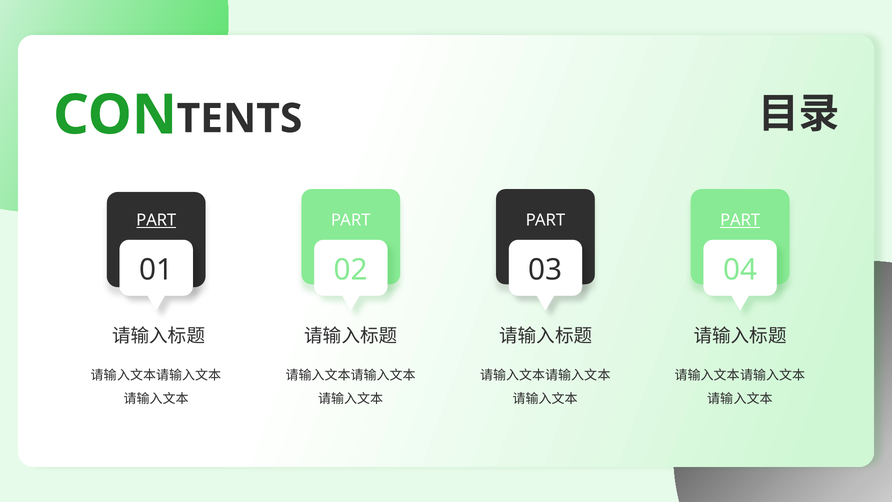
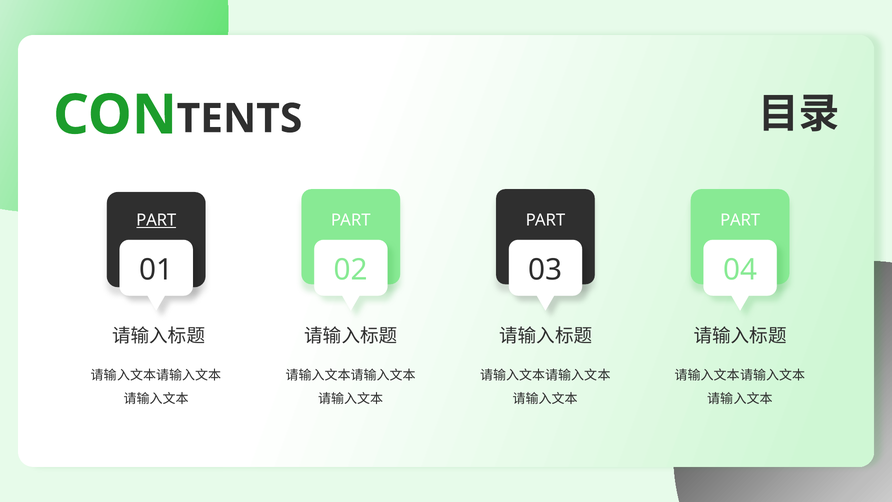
PART underline: present -> none (740, 220)
